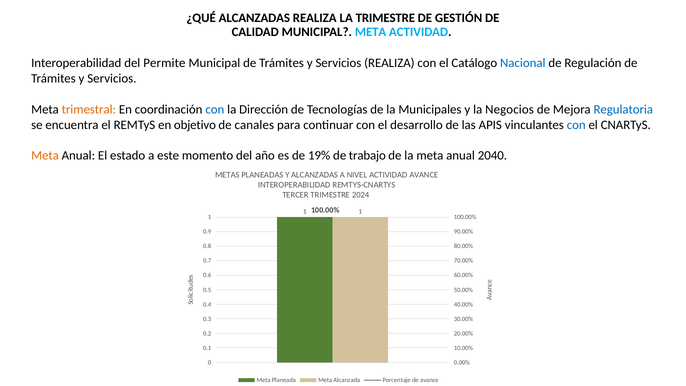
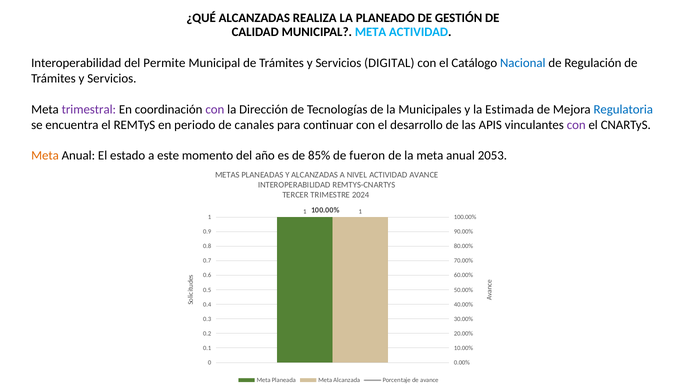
LA TRIMESTRE: TRIMESTRE -> PLANEADO (385, 18)
Servicios REALIZA: REALIZA -> DIGITAL (389, 63)
trimestral colour: orange -> purple (89, 109)
con colour: blue -> purple (215, 109)
Negocios: Negocios -> Estimada (510, 109)
objetivo: objetivo -> periodo (195, 125)
con colour: blue -> purple (576, 125)
19%: 19% -> 85% (319, 156)
trabajo: trabajo -> fueron (367, 156)
2040: 2040 -> 2053 (492, 156)
